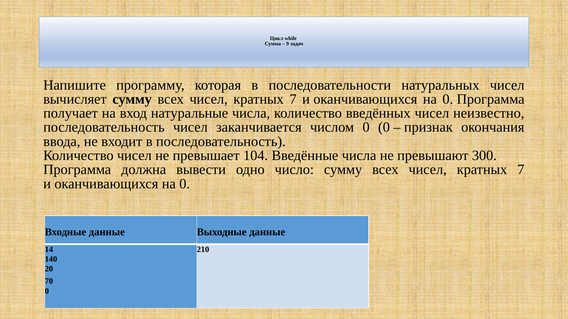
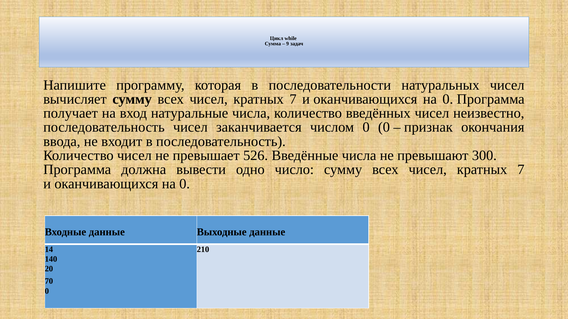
104: 104 -> 526 (256, 156)
